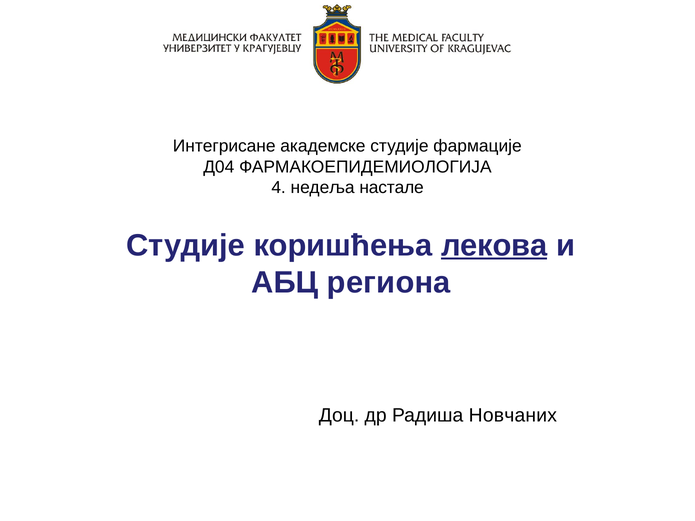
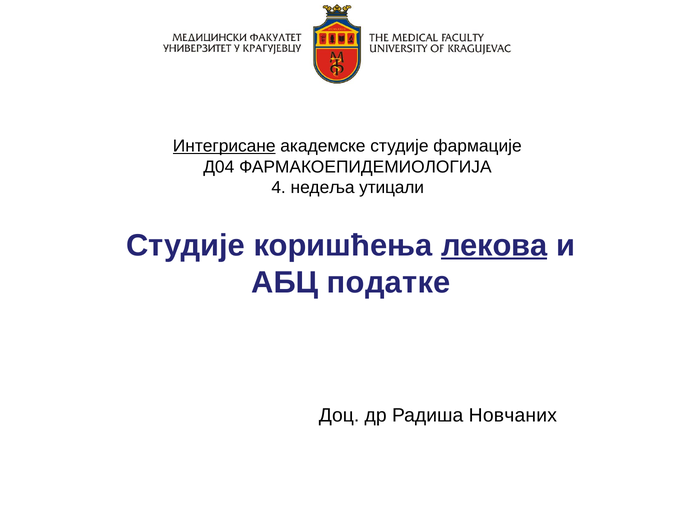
Интегрисане underline: none -> present (224, 146)
настале: настале -> утицали (392, 188)
региона: региона -> податке (389, 283)
